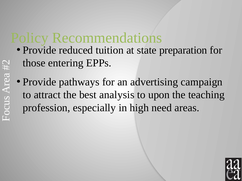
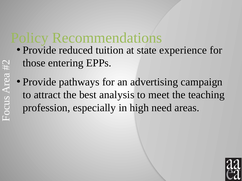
preparation: preparation -> experience (183, 50)
upon: upon -> meet (159, 95)
